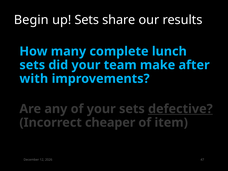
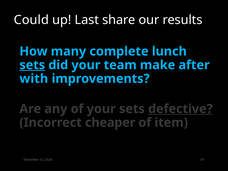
Begin: Begin -> Could (31, 20)
up Sets: Sets -> Last (87, 20)
sets underline: none -> present (32, 65)
